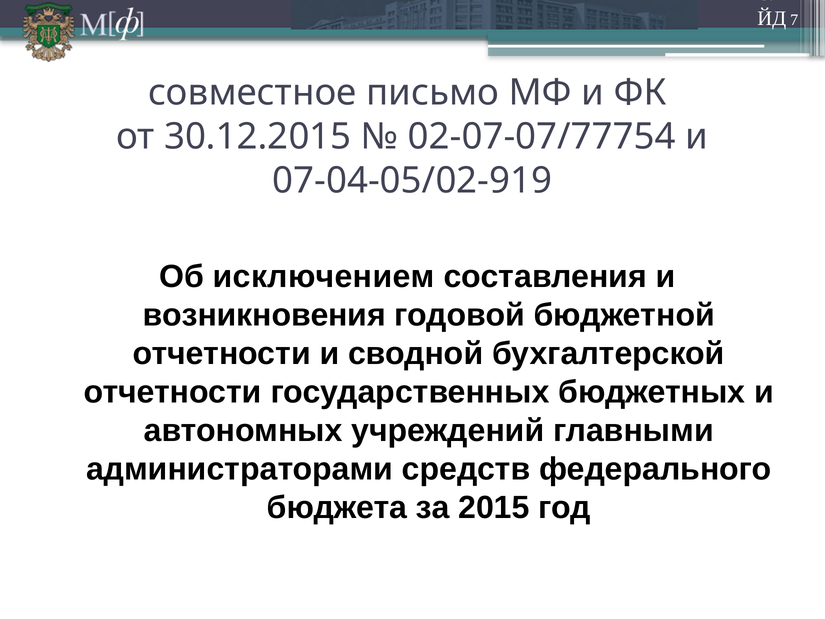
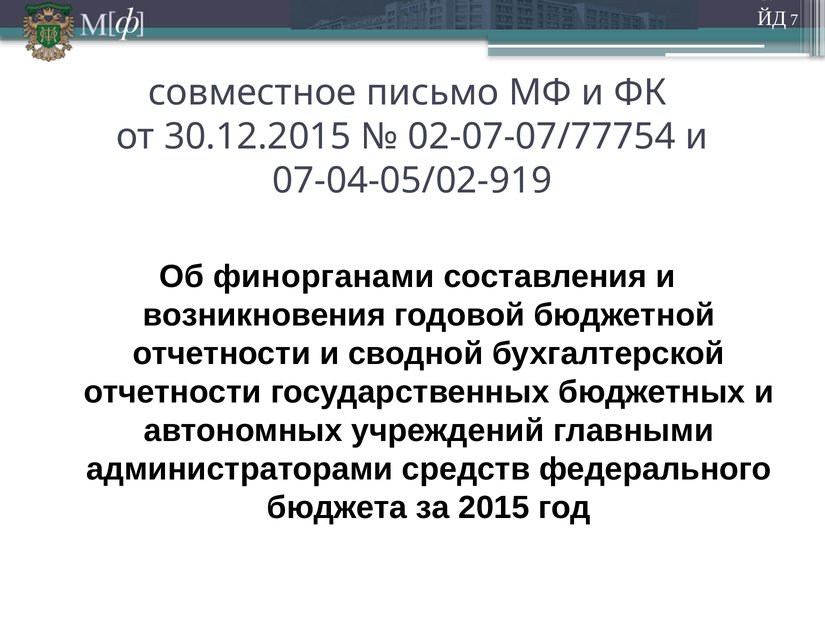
исключением: исключением -> финорганами (324, 277)
